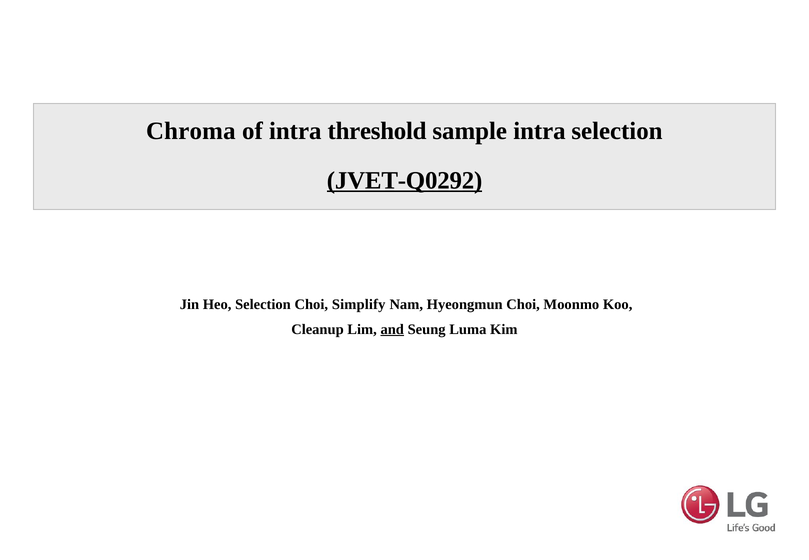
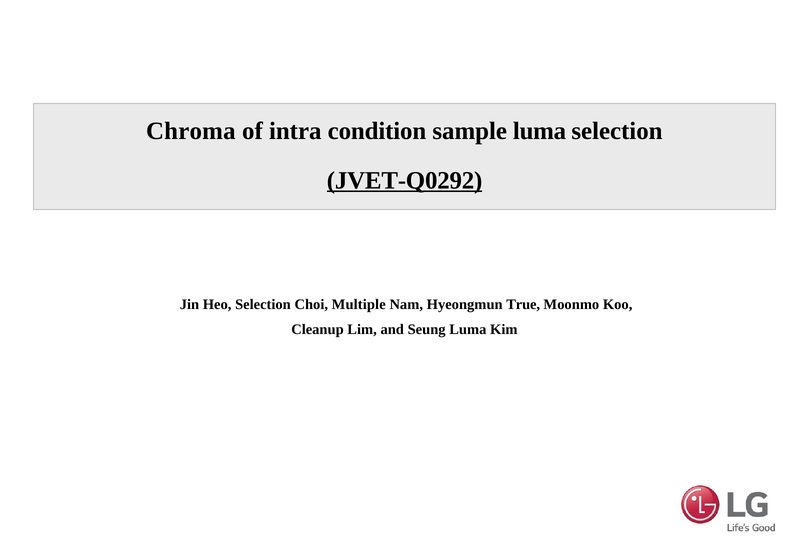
threshold: threshold -> condition (377, 131)
sample intra: intra -> luma (540, 131)
Simplify: Simplify -> Multiple (359, 305)
Hyeongmun Choi: Choi -> True (523, 305)
and underline: present -> none (392, 329)
